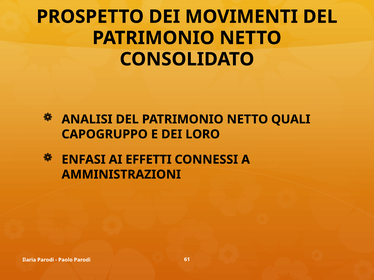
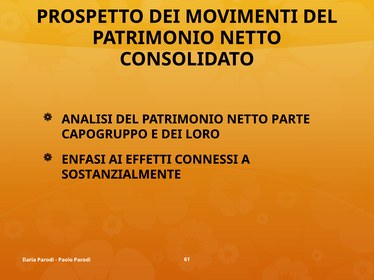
QUALI: QUALI -> PARTE (291, 120)
AMMINISTRAZIONI: AMMINISTRAZIONI -> SOSTANZIALMENTE (121, 175)
